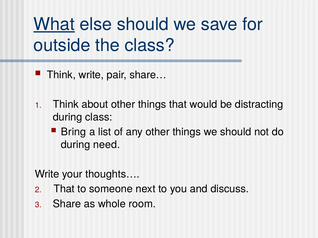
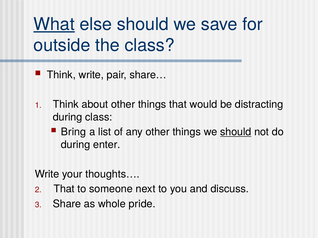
should underline: none -> present (236, 132)
need: need -> enter (107, 145)
room: room -> pride (142, 204)
